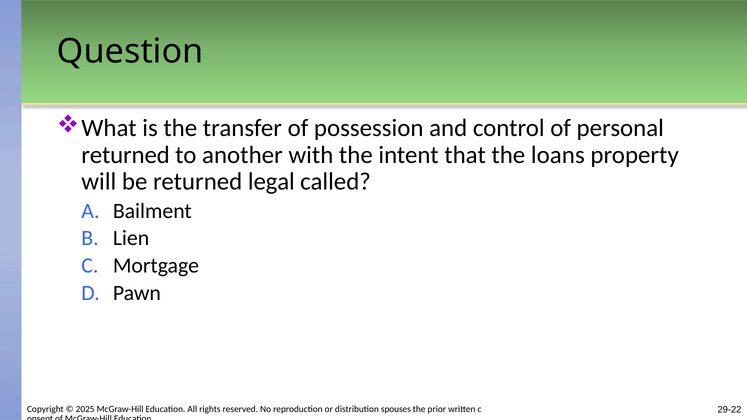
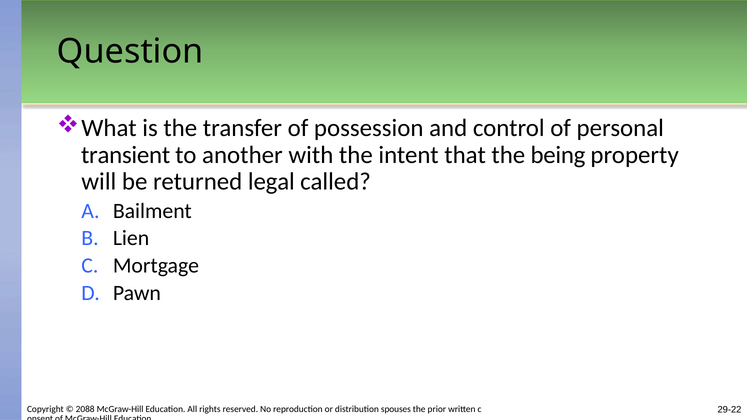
returned: returned -> transient (126, 155)
loans: loans -> being (558, 155)
2025: 2025 -> 2088 (85, 410)
